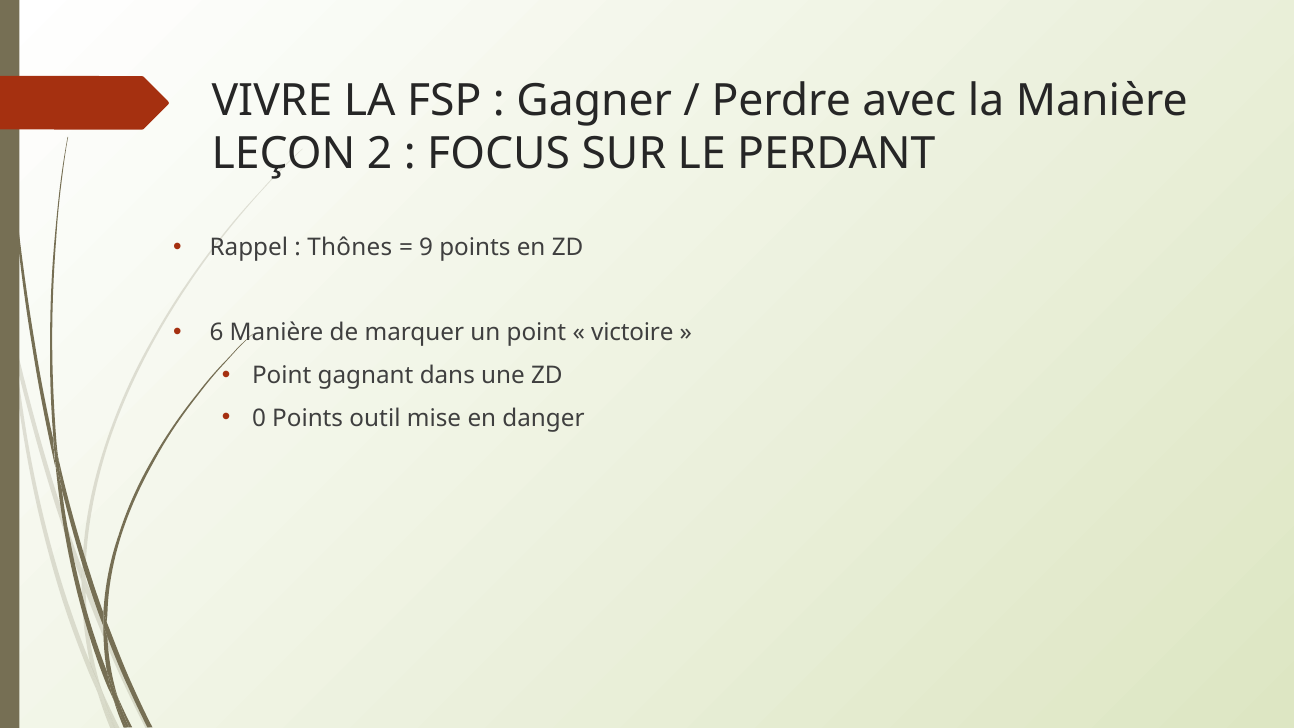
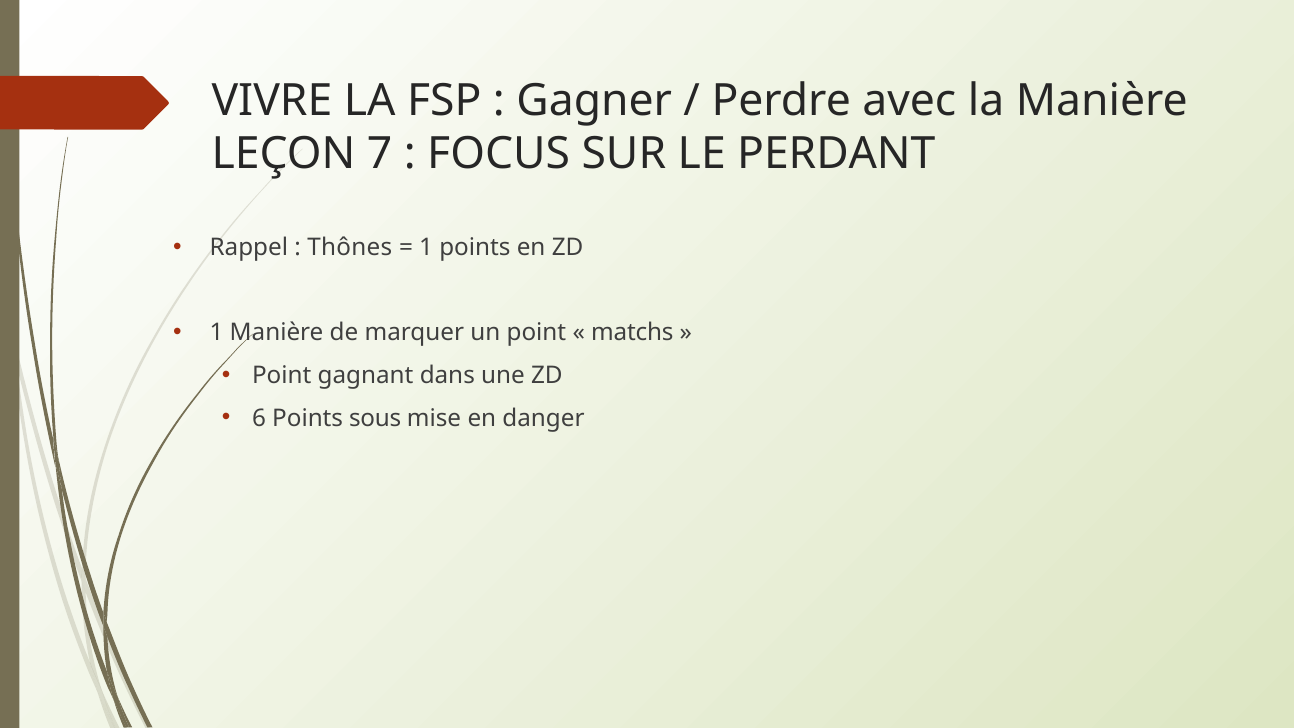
2: 2 -> 7 (380, 154)
9: 9 -> 1 (426, 248)
6: 6 -> 1 (217, 333)
victoire: victoire -> matchs (632, 333)
0: 0 -> 6 (259, 418)
outil: outil -> sous (375, 418)
